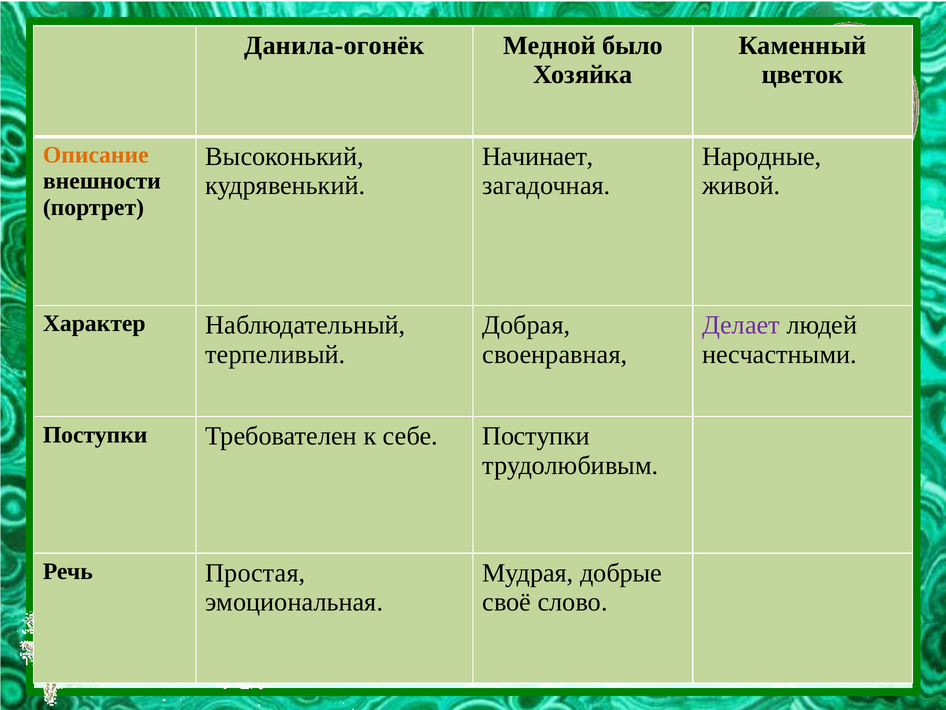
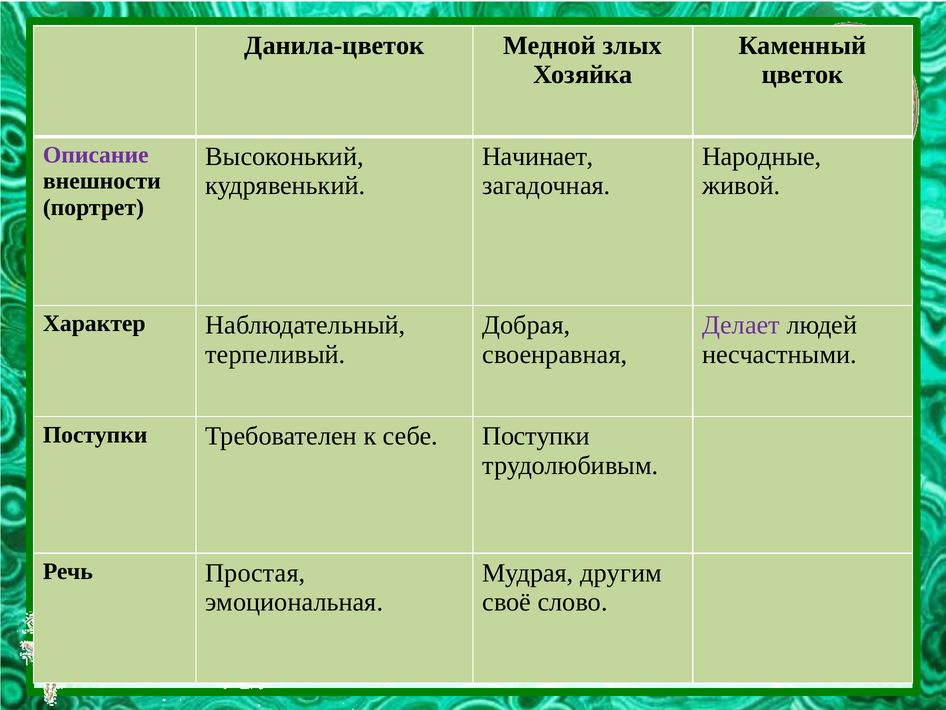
Данила-огонёк: Данила-огонёк -> Данила-цветок (335, 45)
было: было -> злых (632, 45)
Описание colour: orange -> purple (96, 155)
добрые: добрые -> другим (621, 572)
